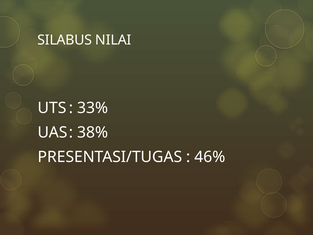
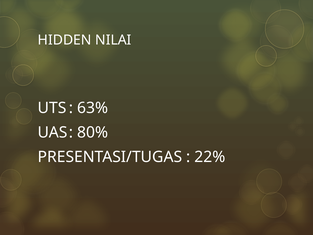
SILABUS: SILABUS -> HIDDEN (65, 40)
33%: 33% -> 63% (93, 108)
38%: 38% -> 80% (93, 132)
46%: 46% -> 22% (210, 157)
